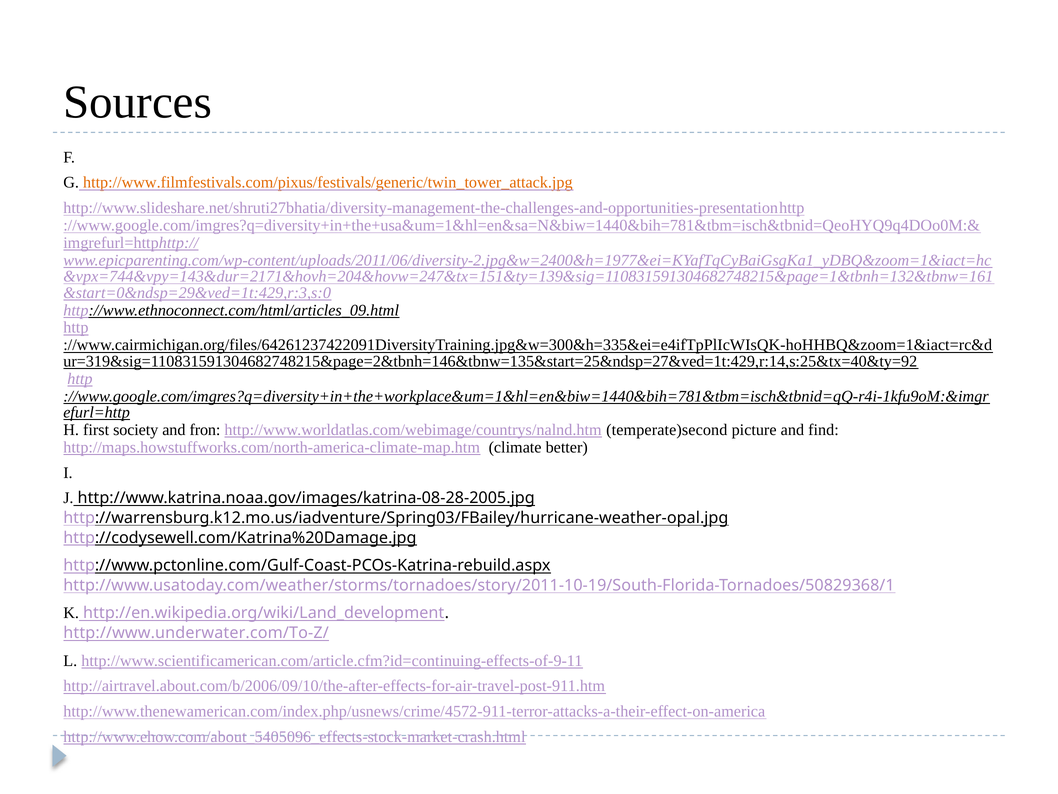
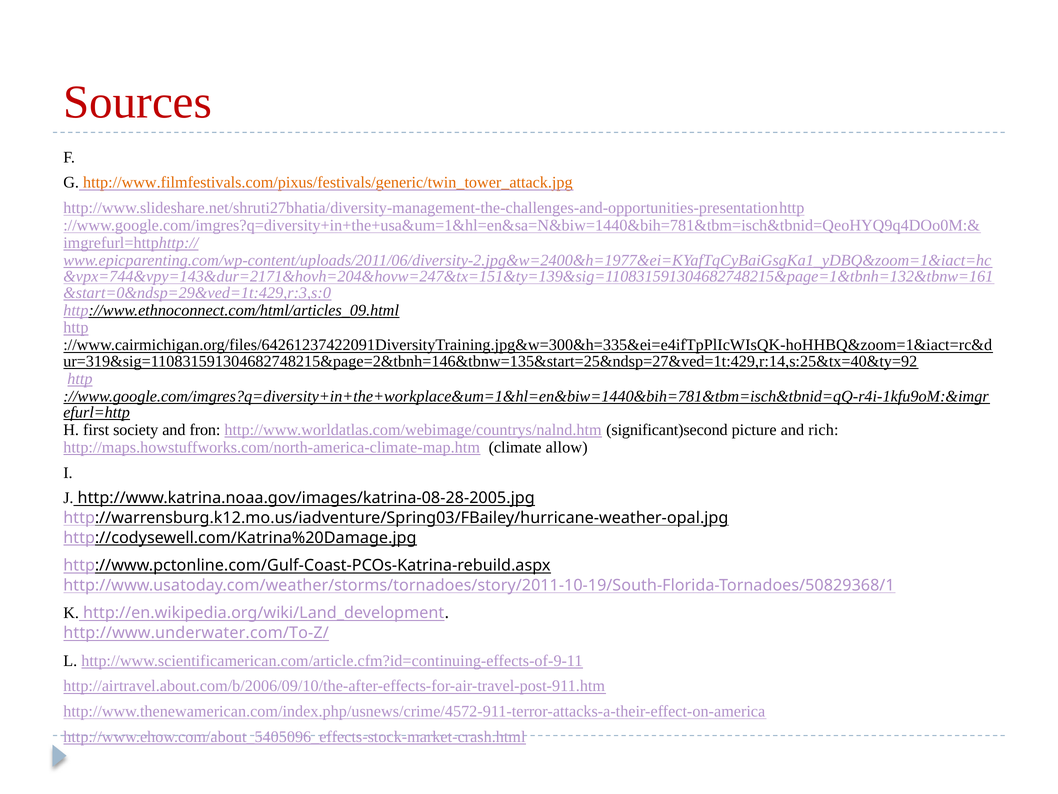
Sources colour: black -> red (138, 102)
temperate)second: temperate)second -> significant)second (667, 430)
find: find -> rich (823, 430)
better: better -> allow (567, 447)
